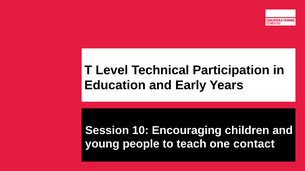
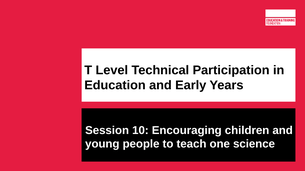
contact: contact -> science (254, 144)
